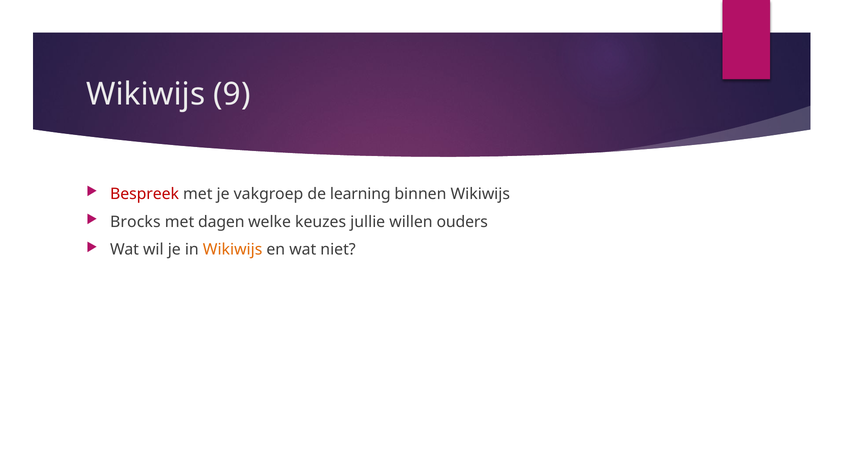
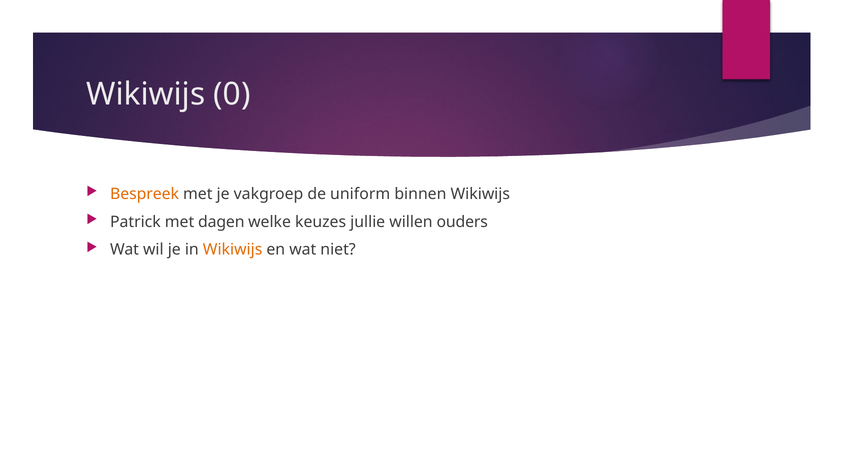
9: 9 -> 0 (232, 94)
Bespreek colour: red -> orange (145, 194)
learning: learning -> uniform (360, 194)
Brocks: Brocks -> Patrick (135, 222)
